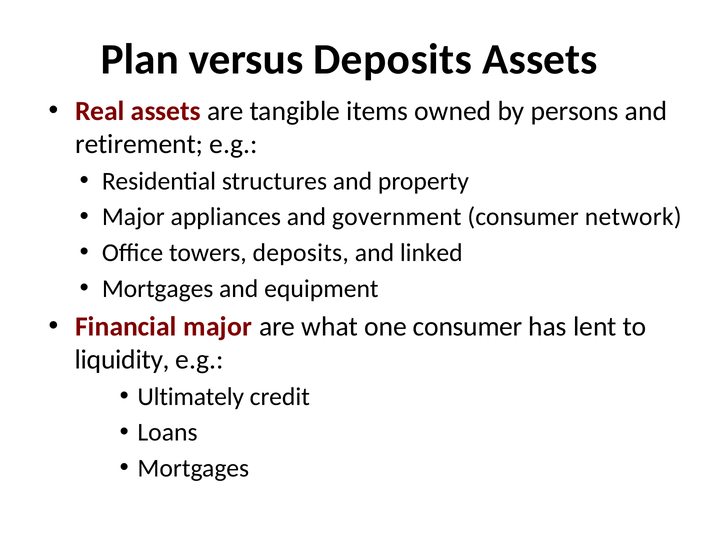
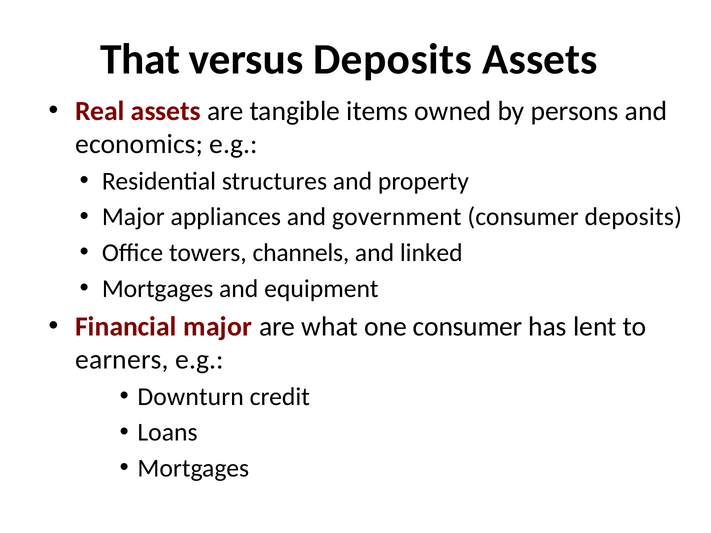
Plan: Plan -> That (140, 59)
retirement: retirement -> economics (139, 144)
consumer network: network -> deposits (633, 217)
towers deposits: deposits -> channels (301, 253)
liquidity: liquidity -> earners (122, 360)
Ultimately: Ultimately -> Downturn (191, 397)
